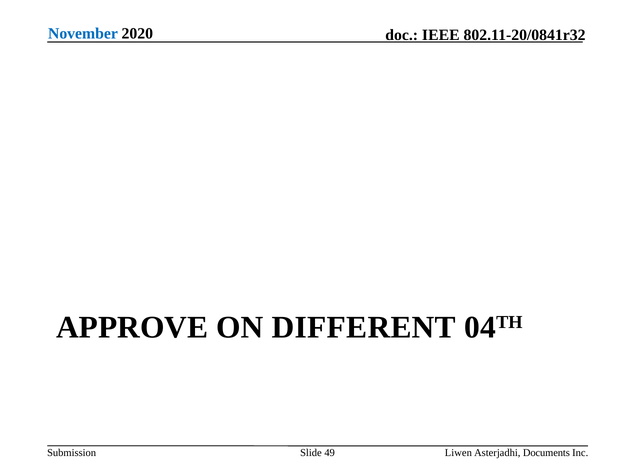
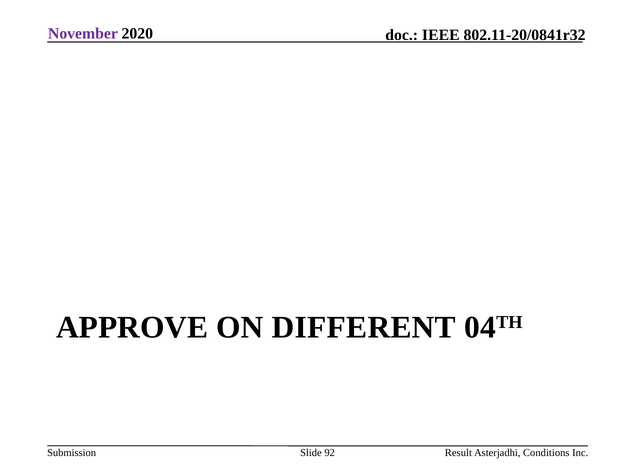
November colour: blue -> purple (83, 33)
49: 49 -> 92 (330, 453)
Liwen: Liwen -> Result (458, 453)
Documents: Documents -> Conditions (546, 453)
